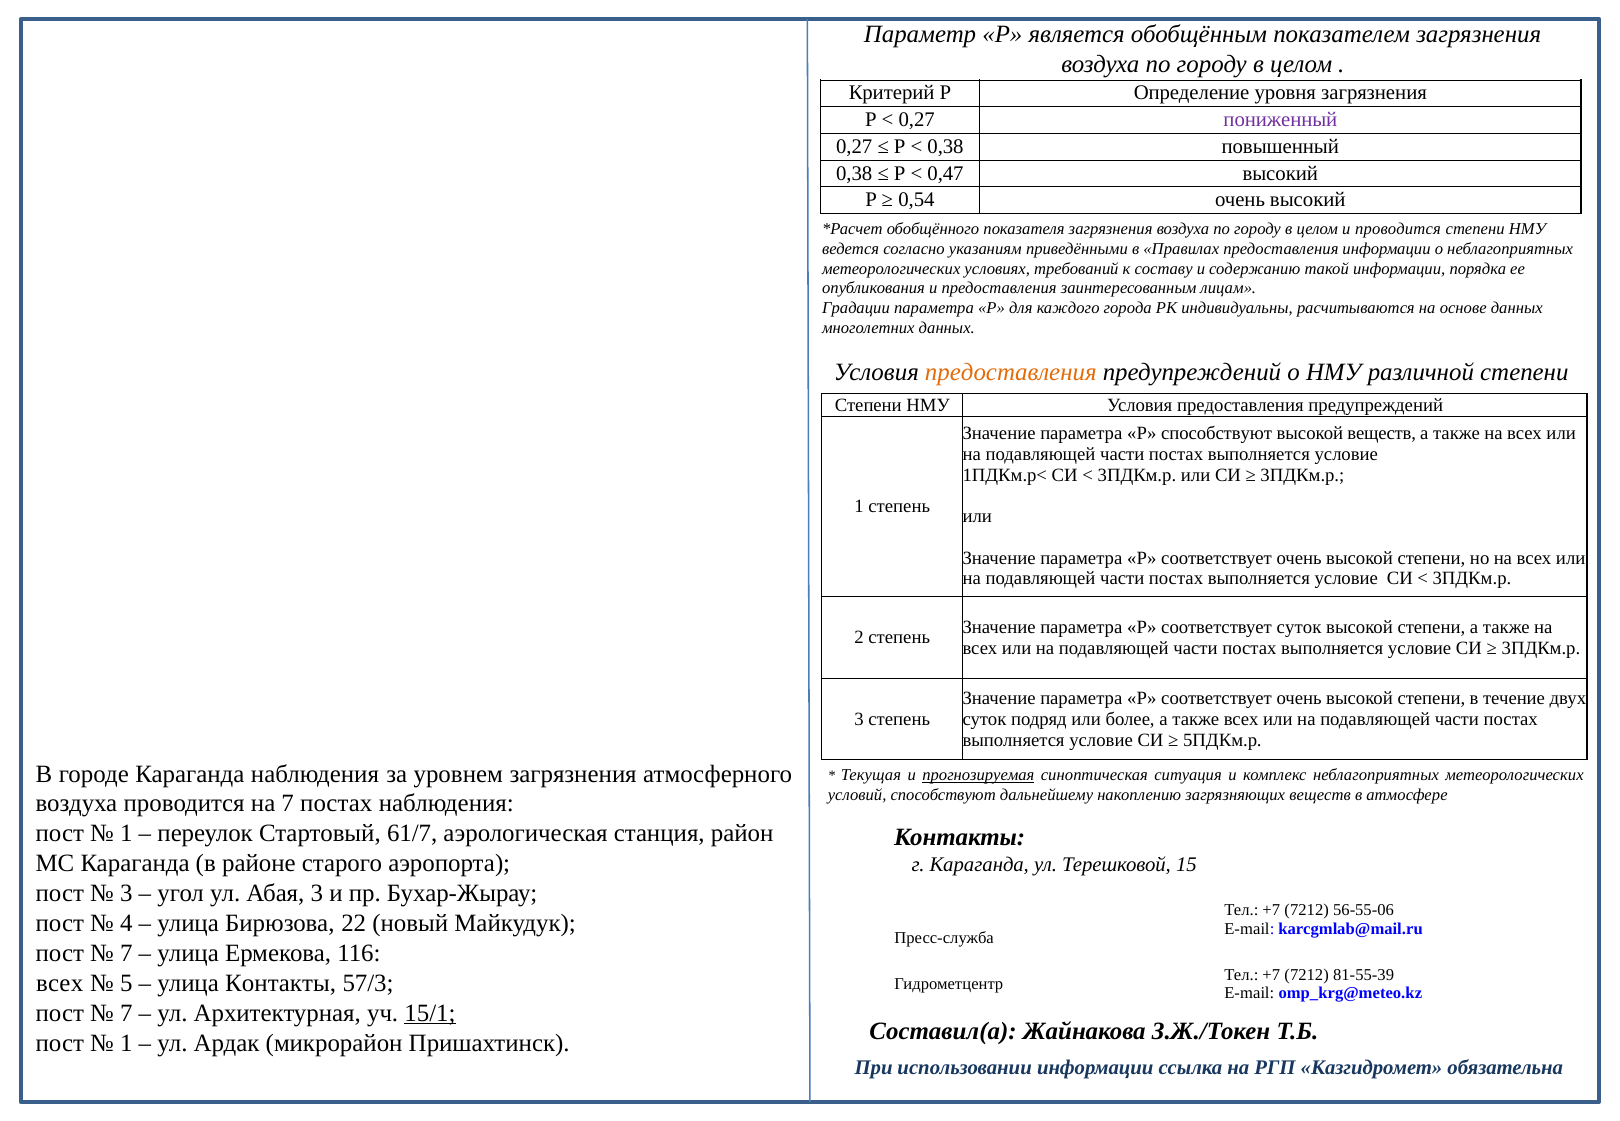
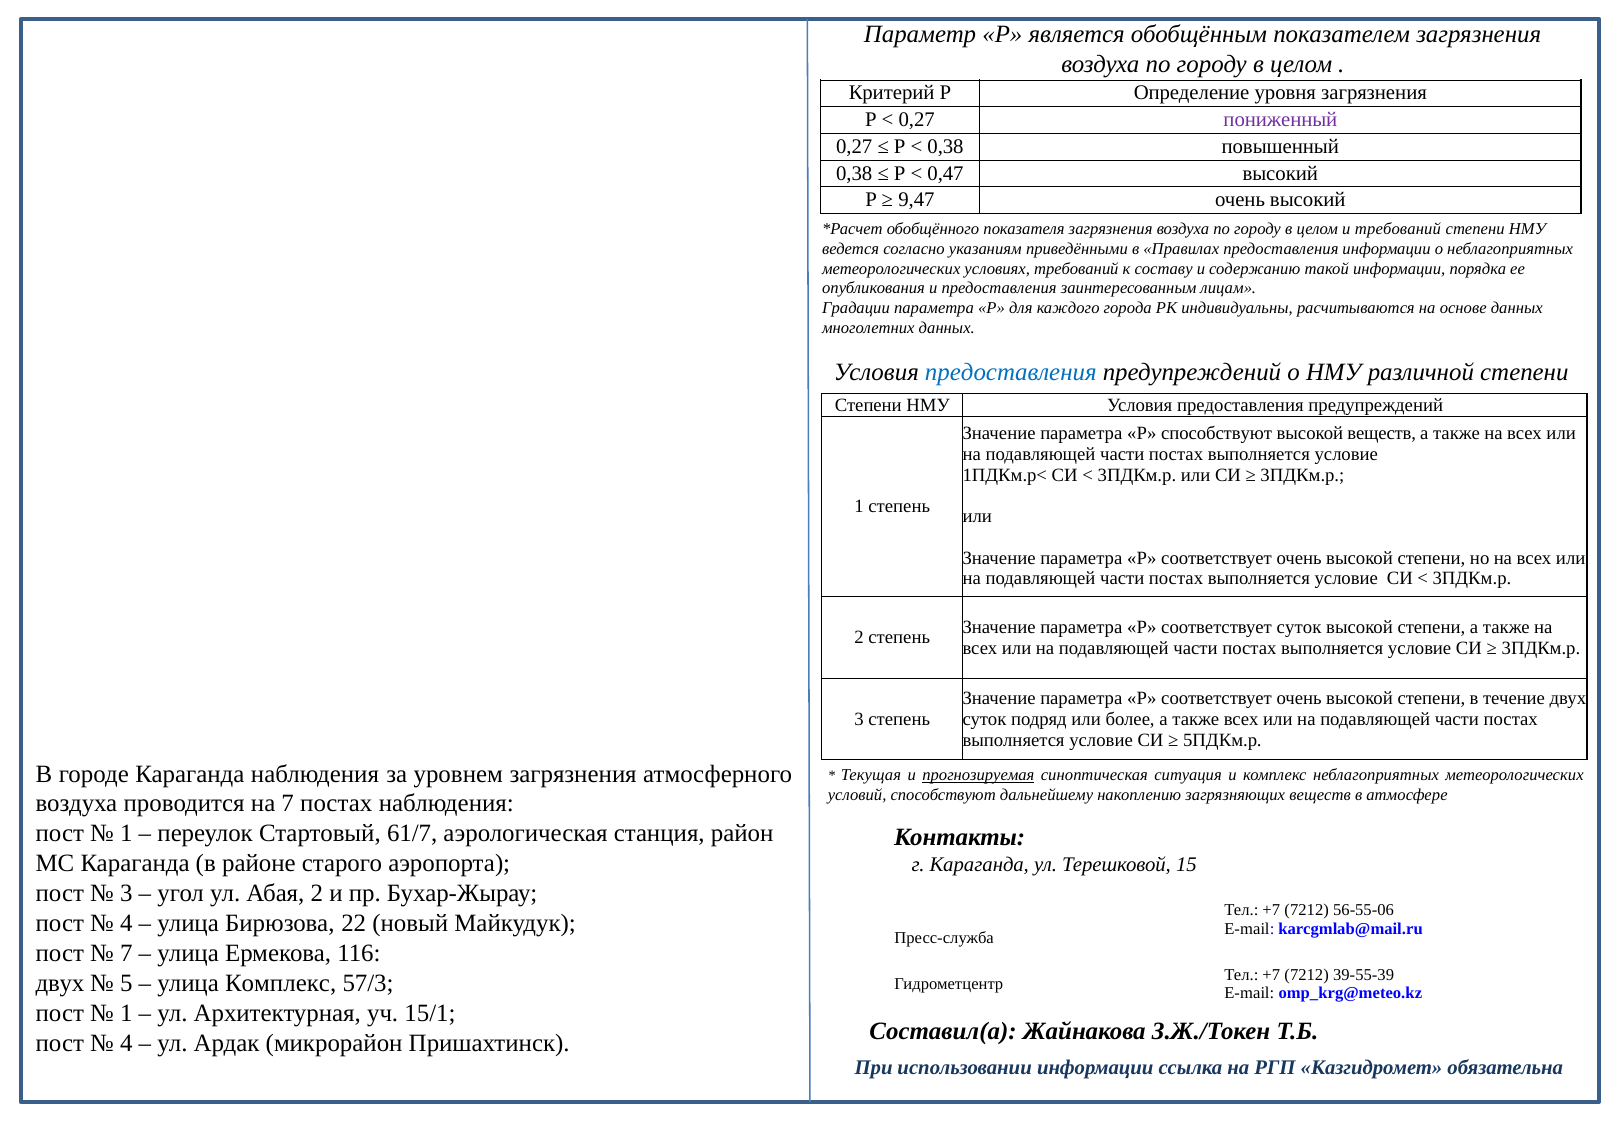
0,54: 0,54 -> 9,47 (916, 200)
и проводится: проводится -> требований (1398, 229)
предоставления colour: orange -> blue (1011, 373)
Абая 3: 3 -> 2 (317, 894)
81-55-39: 81-55-39 -> 39-55-39 (1364, 975)
всех: всех -> двух (60, 984)
улица Контакты: Контакты -> Комплекс (281, 984)
7: 7 -> 1 (126, 1013)
15/1 underline: present -> none (430, 1013)
1: 1 -> 4 (126, 1043)
